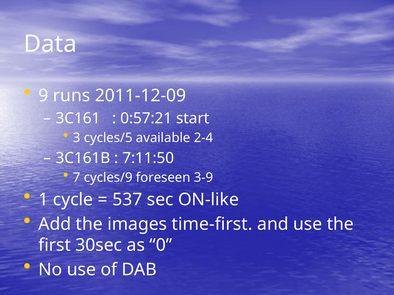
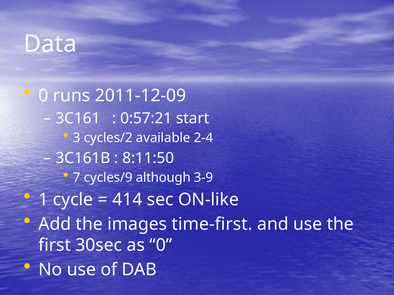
9: 9 -> 0 (43, 96)
cycles/5: cycles/5 -> cycles/2 (108, 138)
7:11:50: 7:11:50 -> 8:11:50 (148, 158)
foreseen: foreseen -> although (163, 178)
537: 537 -> 414 (127, 200)
